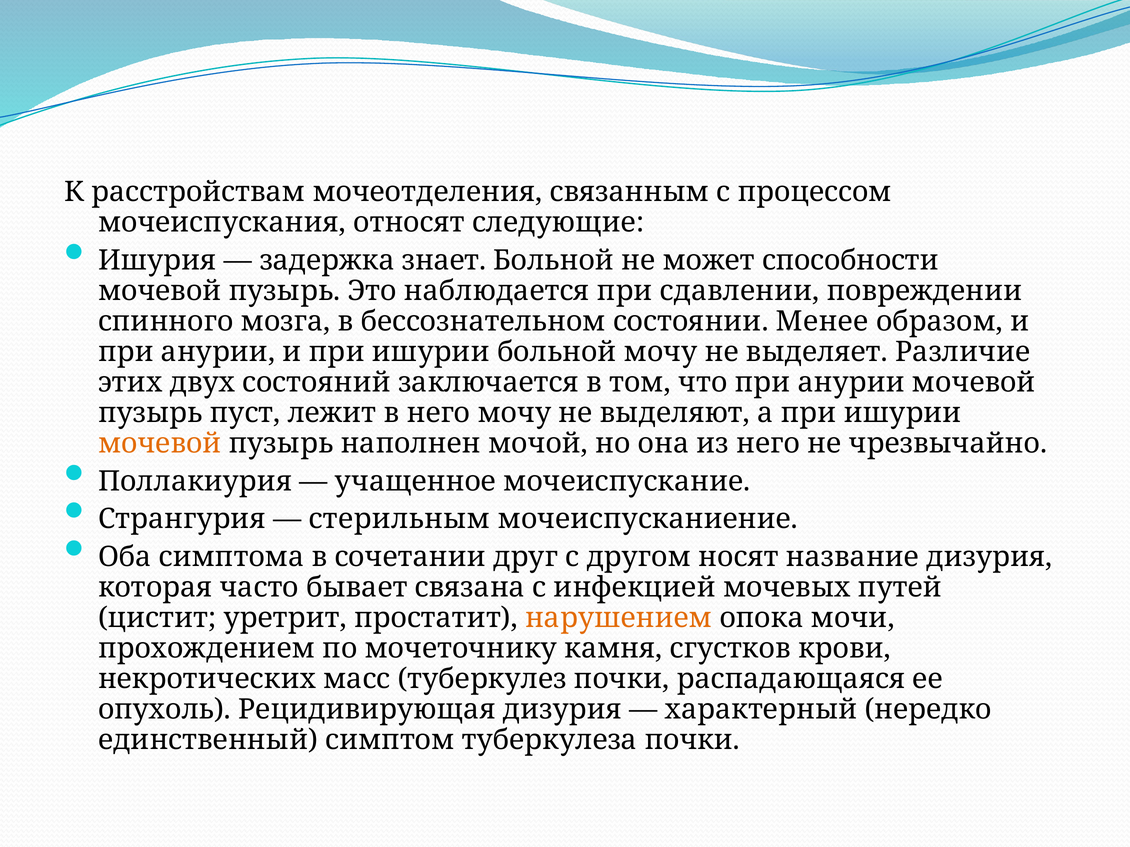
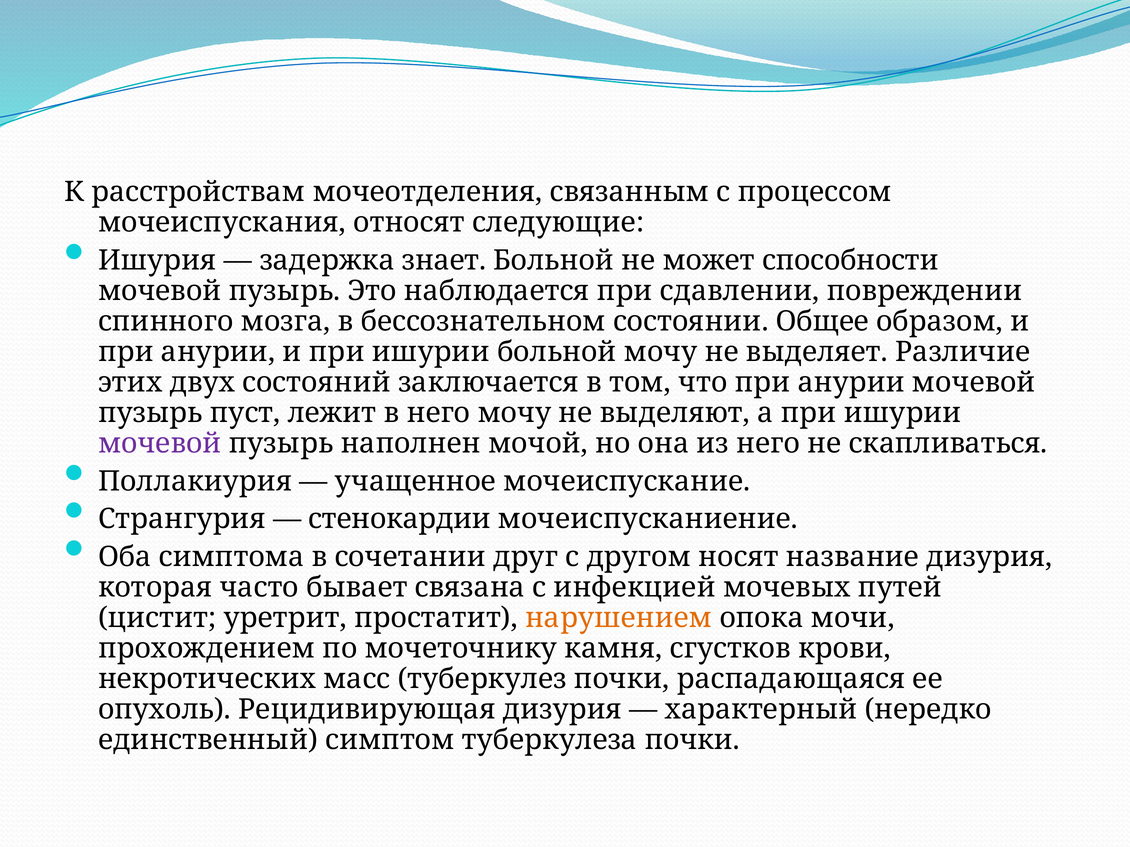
Менее: Менее -> Общее (822, 322)
мочевой colour: orange -> purple (160, 444)
чрезвычайно: чрезвычайно -> скапливаться (948, 444)
стерильным: стерильным -> стенокардии (400, 519)
